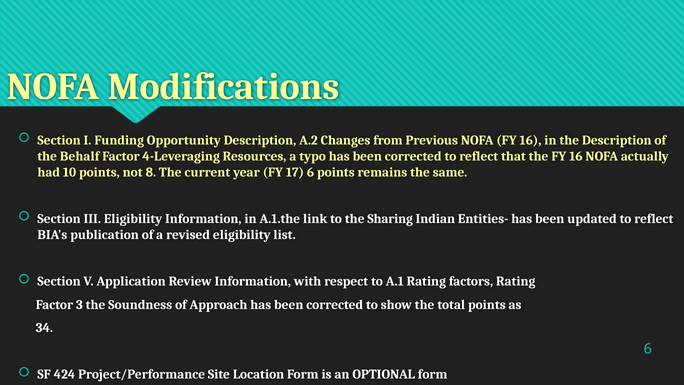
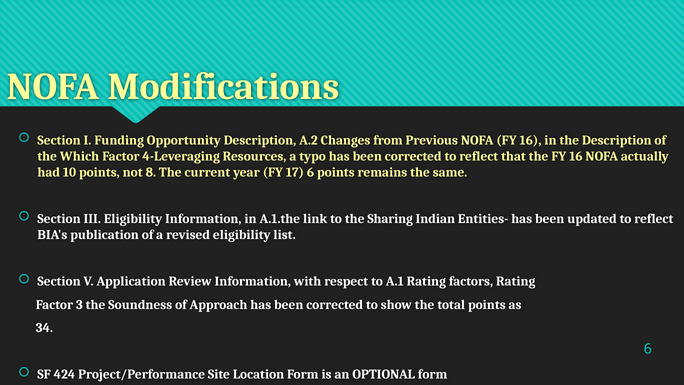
Behalf: Behalf -> Which (80, 156)
